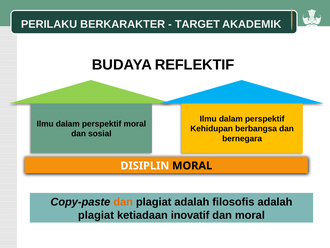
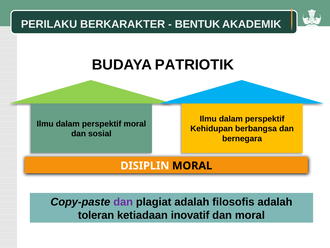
TARGET: TARGET -> BENTUK (197, 24)
REFLEKTIF: REFLEKTIF -> PATRIOTIK (194, 65)
dan colour: orange -> purple (123, 202)
plagiat: plagiat -> toleran (96, 215)
